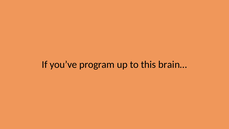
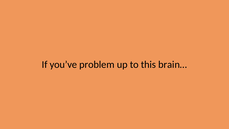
program: program -> problem (97, 65)
